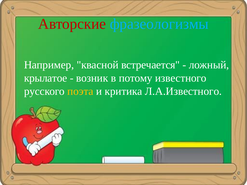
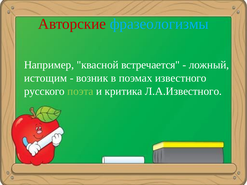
крылатое: крылатое -> истощим (46, 78)
потому: потому -> поэмах (136, 78)
поэта colour: yellow -> light green (80, 91)
